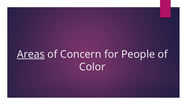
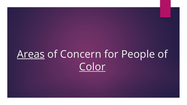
Color underline: none -> present (92, 67)
